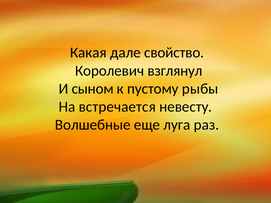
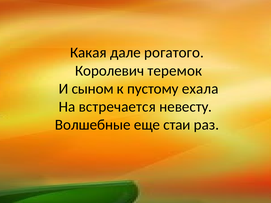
свойство: свойство -> рогатого (174, 53)
взглянул: взглянул -> теремок (175, 71)
рыбы: рыбы -> ехала (200, 89)
луга: луга -> стаи (177, 125)
